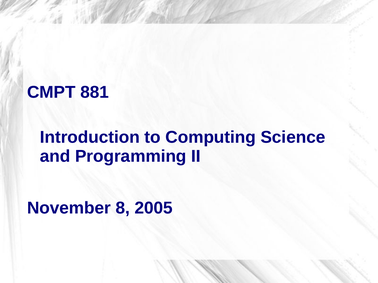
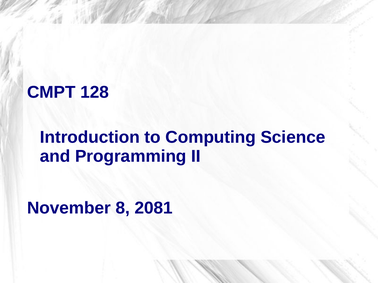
881: 881 -> 128 (95, 92)
2005: 2005 -> 2081 (154, 208)
